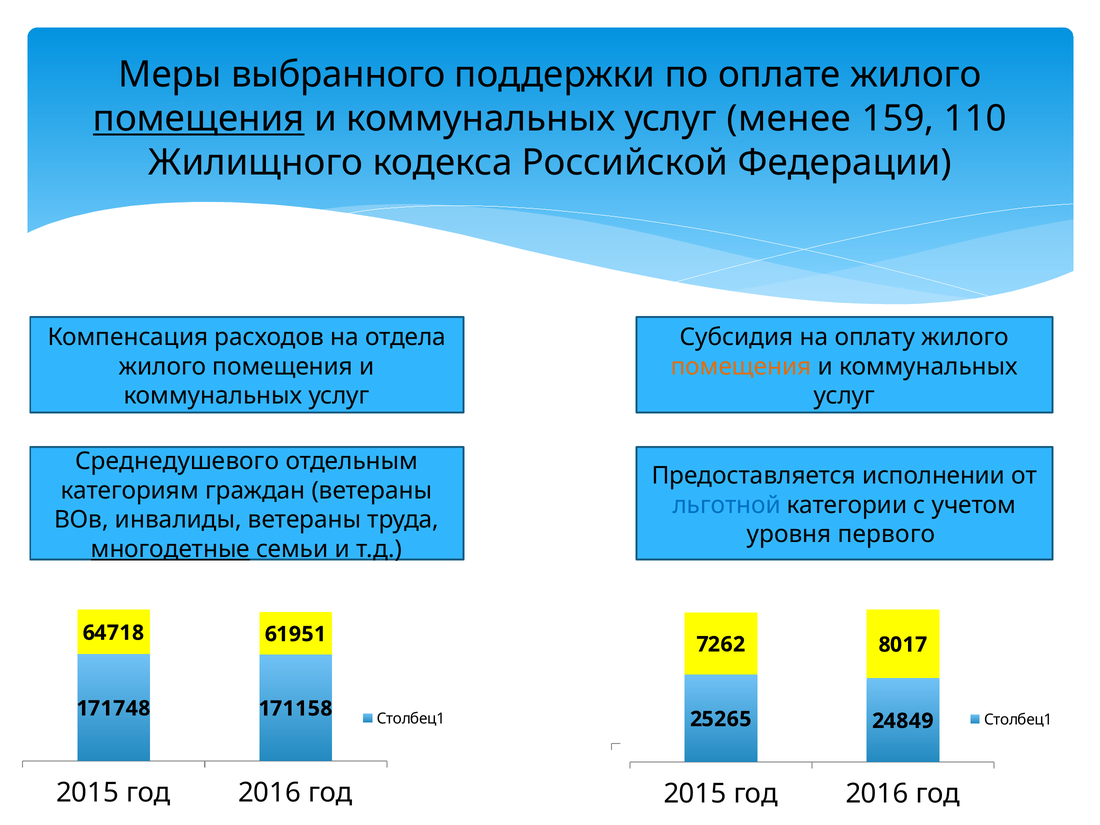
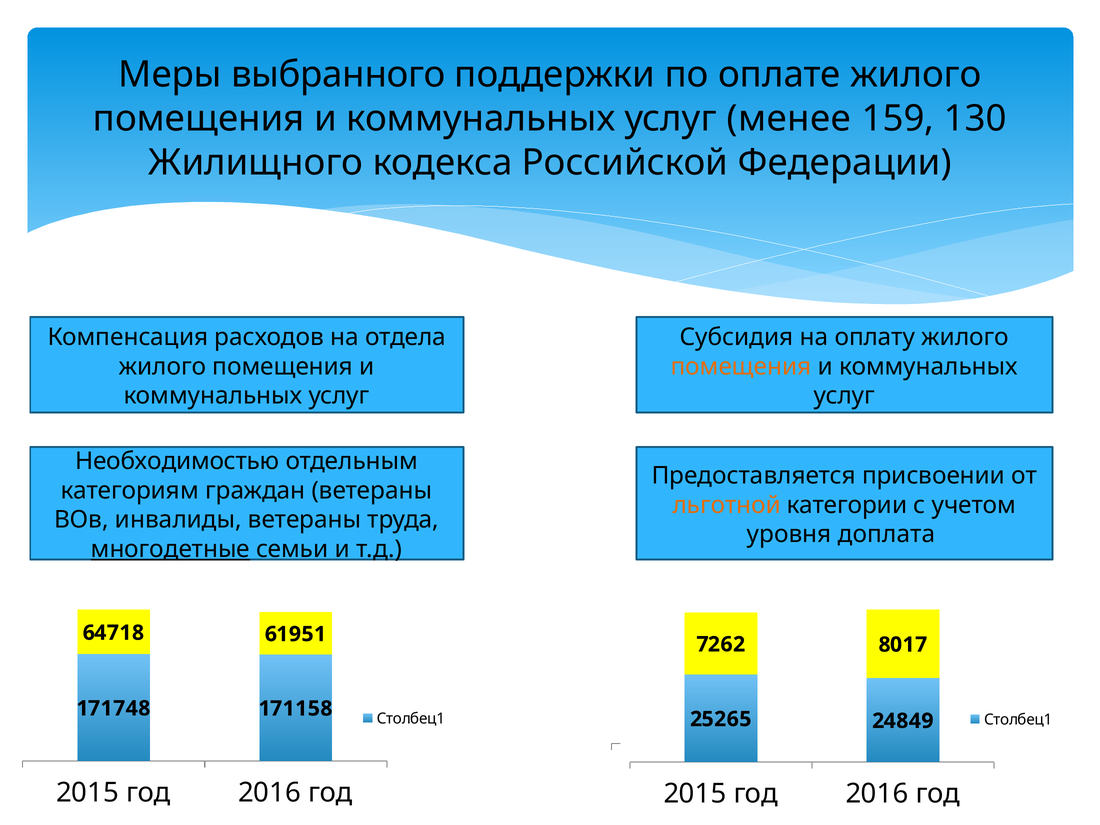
помещения underline: present -> none (199, 119)
110: 110 -> 130 (975, 119)
Среднедушевого: Среднедушевого -> Необходимостью (177, 461)
исполнении: исполнении -> присвоении (934, 476)
льготной colour: blue -> orange (727, 505)
первого: первого -> доплата (887, 534)
